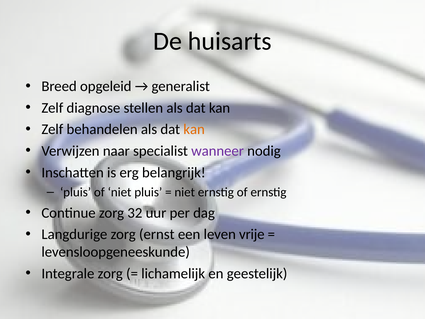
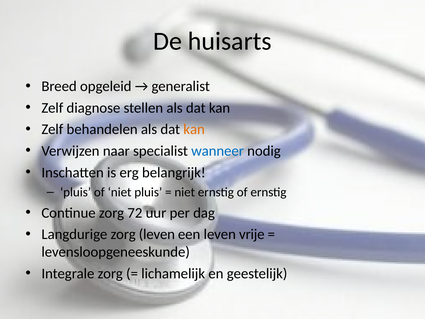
wanneer colour: purple -> blue (218, 151)
32: 32 -> 72 (135, 213)
zorg ernst: ernst -> leven (157, 234)
